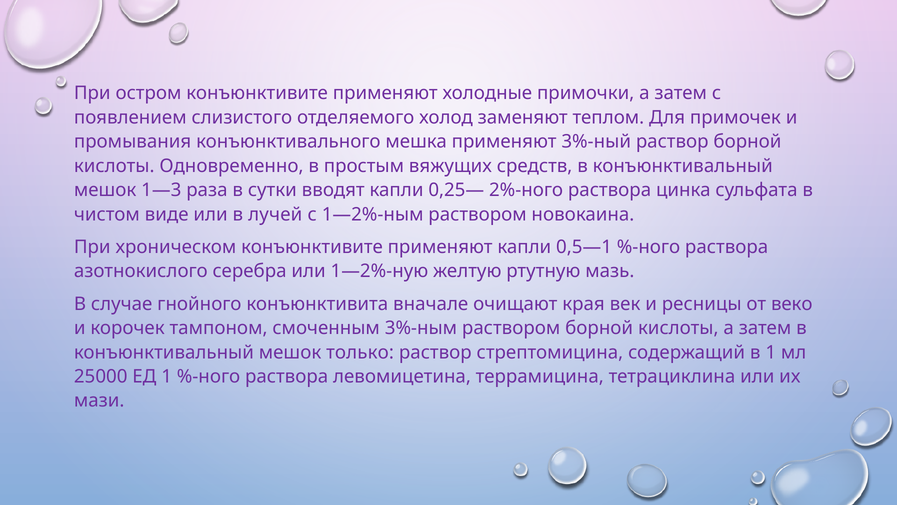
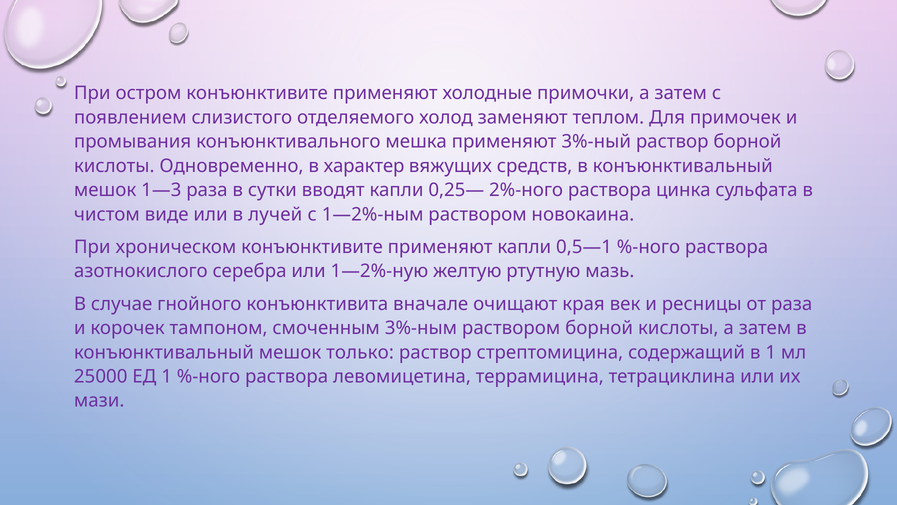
простым: простым -> характер (364, 166)
от веко: веко -> раза (792, 304)
